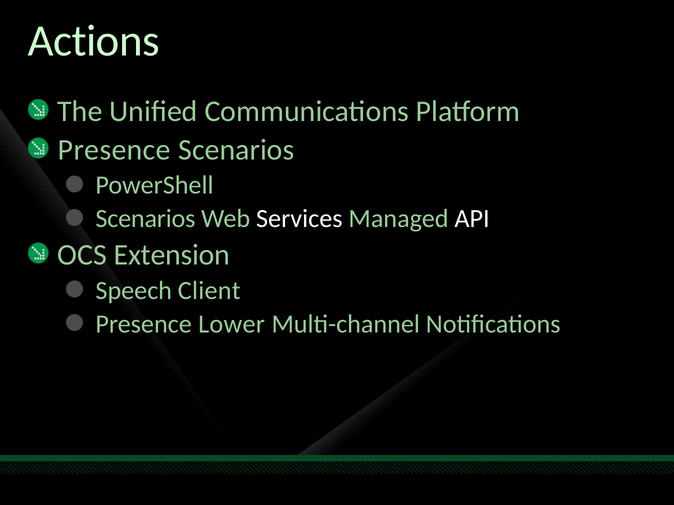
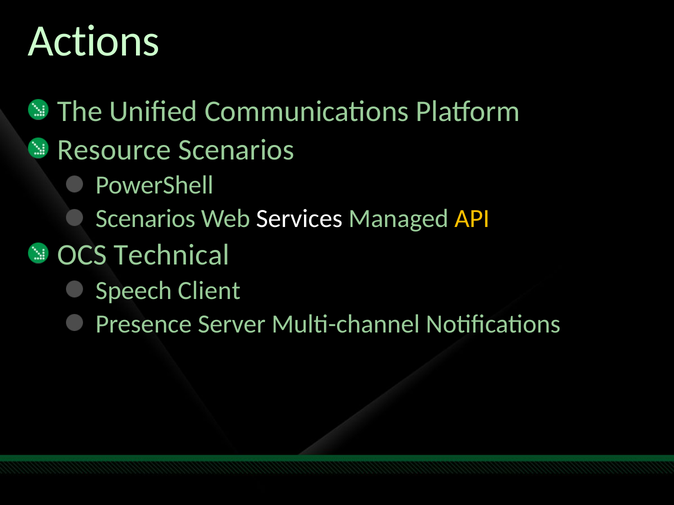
Presence: Presence -> Resource (114, 150)
API colour: white -> yellow (472, 219)
Extension: Extension -> Technical (172, 255)
Lower: Lower -> Server (232, 324)
